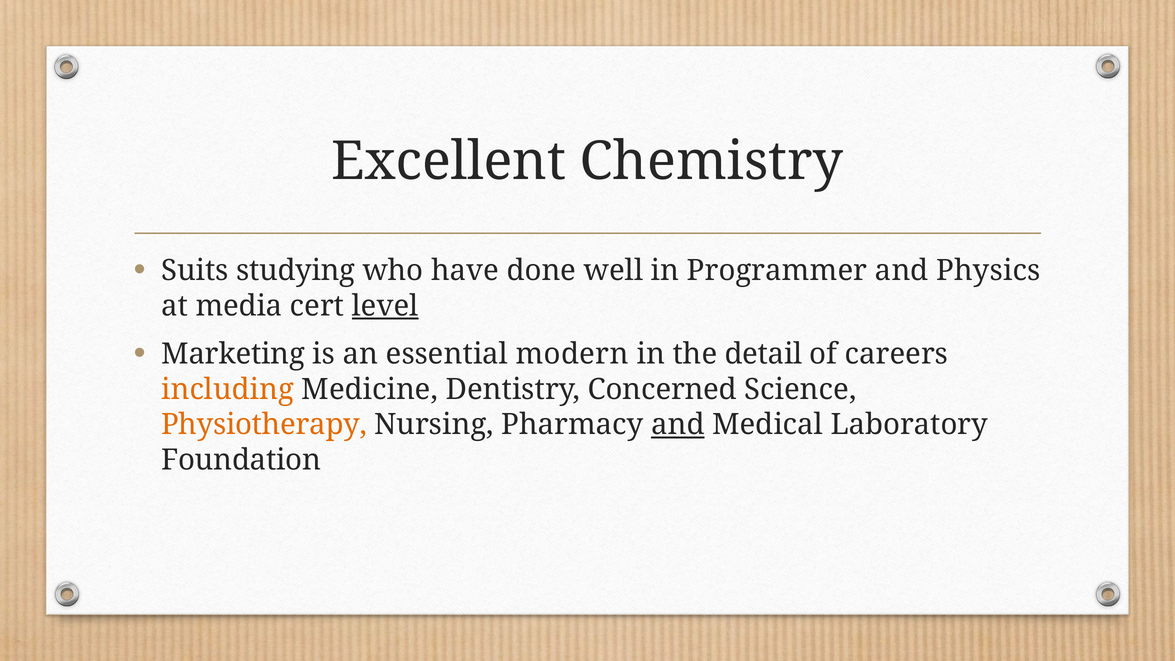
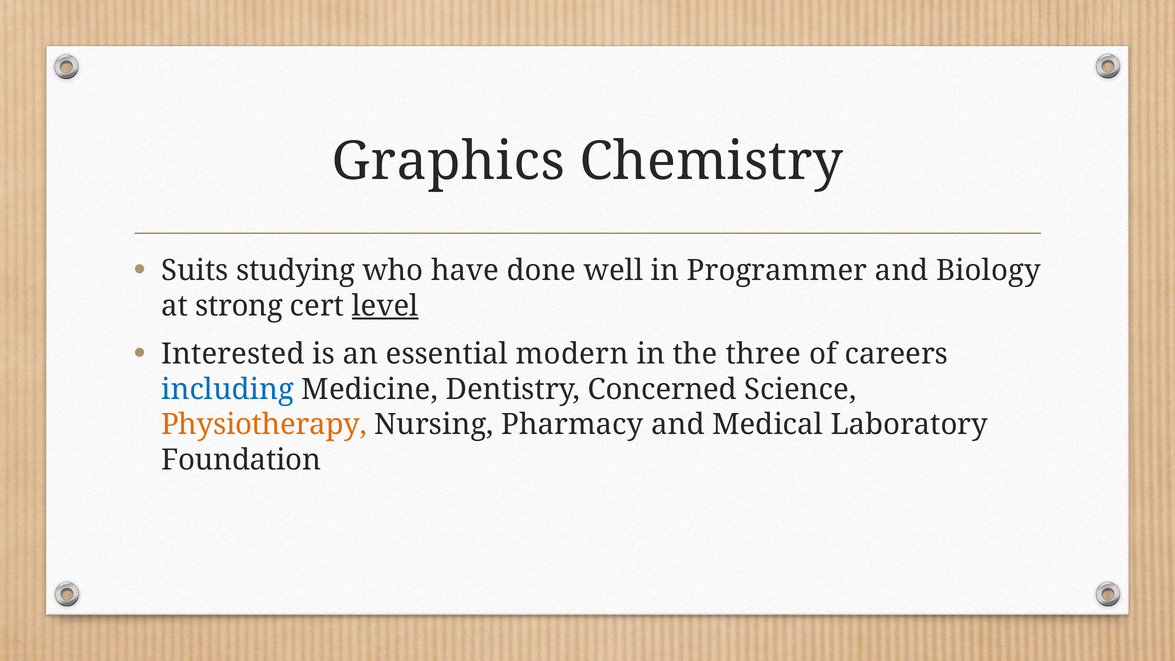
Excellent: Excellent -> Graphics (448, 161)
Physics: Physics -> Biology (988, 271)
media: media -> strong (239, 306)
Marketing: Marketing -> Interested (233, 354)
detail: detail -> three (763, 354)
including colour: orange -> blue (228, 389)
and underline: present -> none (678, 425)
